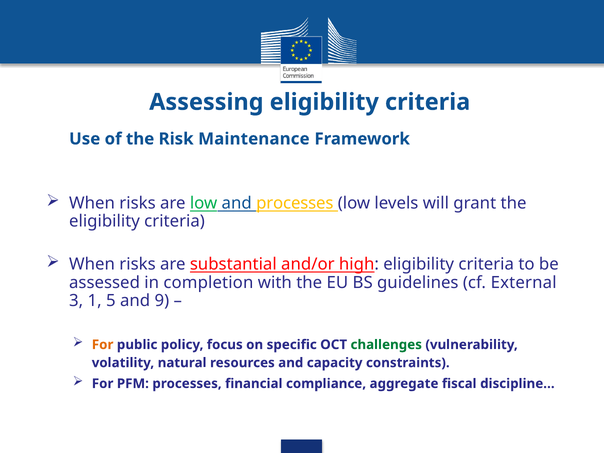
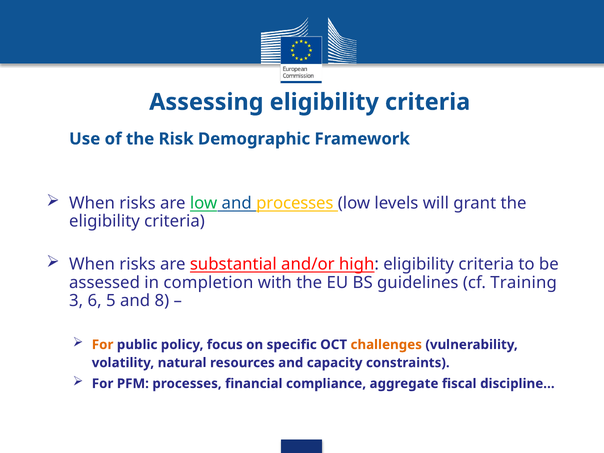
Maintenance: Maintenance -> Demographic (254, 139)
External: External -> Training (524, 282)
1: 1 -> 6 (95, 301)
9: 9 -> 8 (162, 301)
challenges colour: green -> orange (386, 345)
